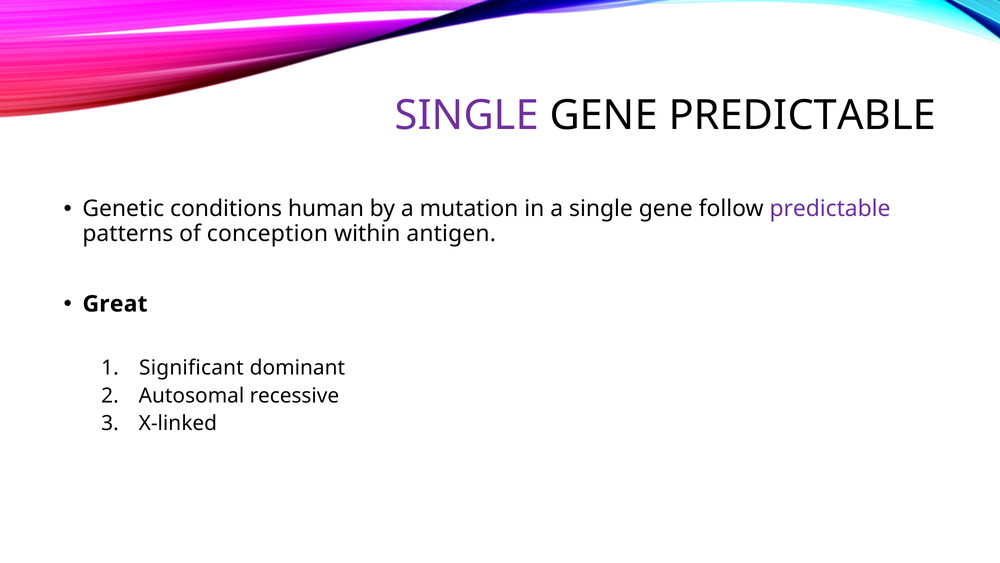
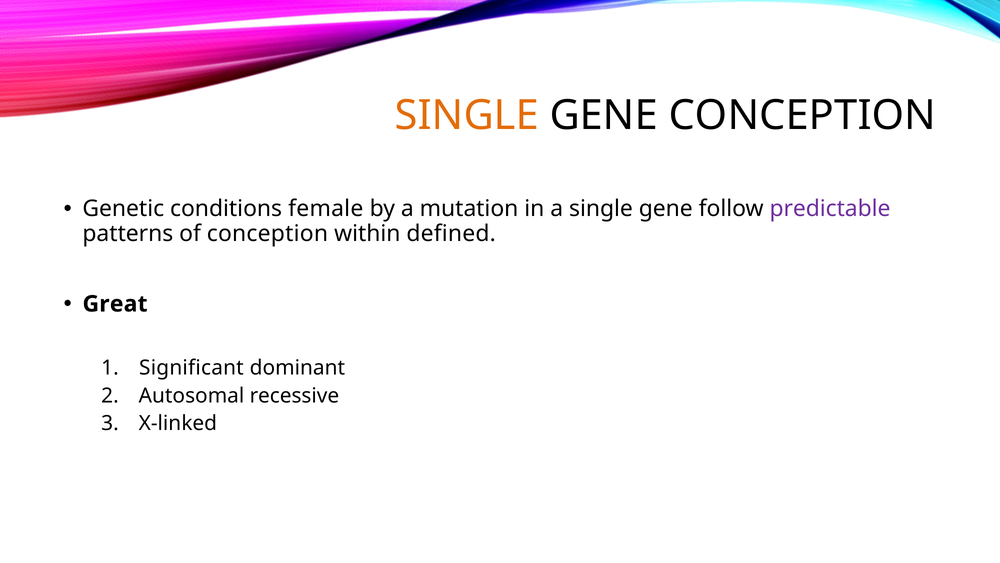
SINGLE colour: purple -> orange (467, 115)
GENE PREDICTABLE: PREDICTABLE -> CONCEPTION (802, 115)
human: human -> female (326, 209)
antigen: antigen -> defined (451, 233)
